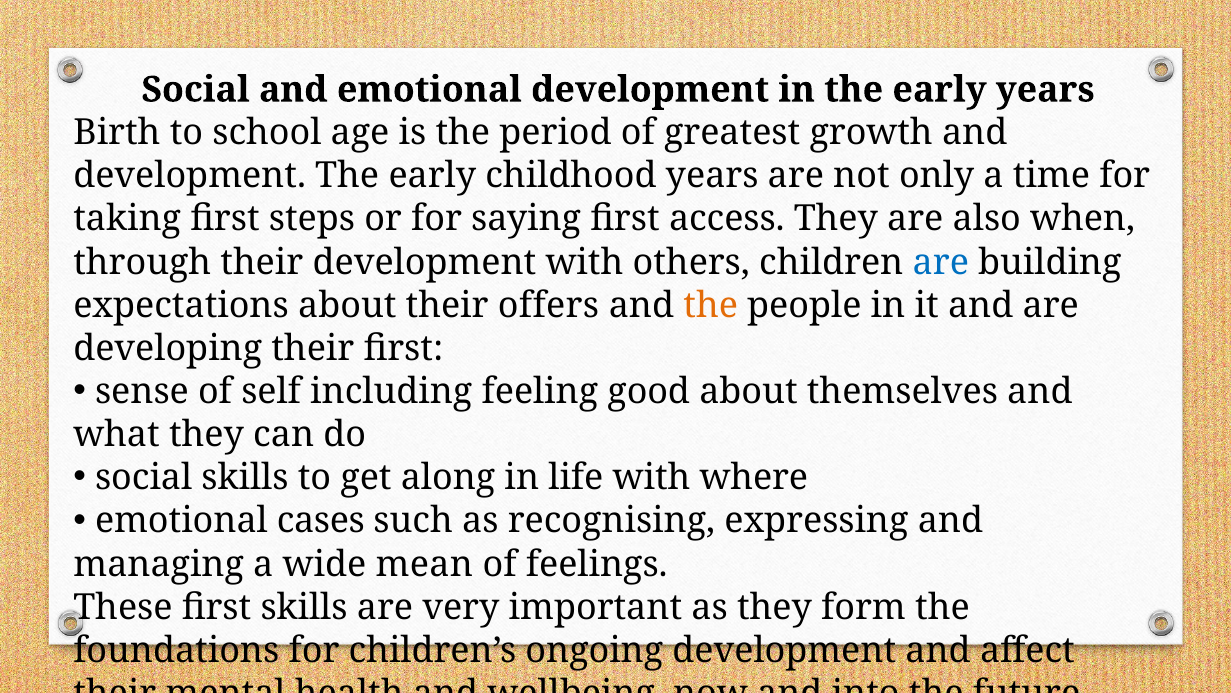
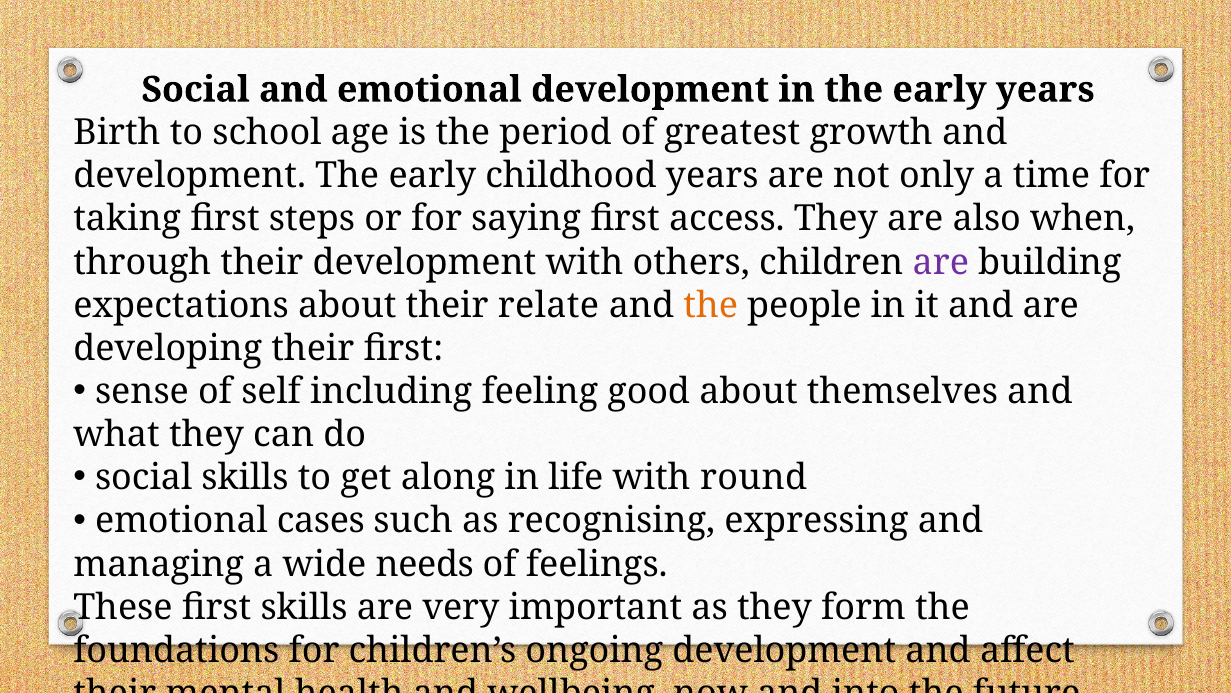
are colour: blue -> purple (941, 262)
offers: offers -> relate (548, 305)
where: where -> round (754, 478)
mean: mean -> needs (425, 564)
